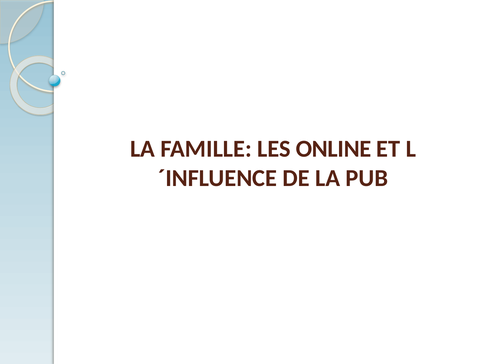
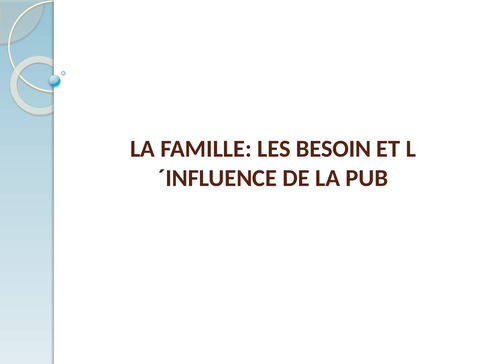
ONLINE: ONLINE -> BESOIN (334, 149)
